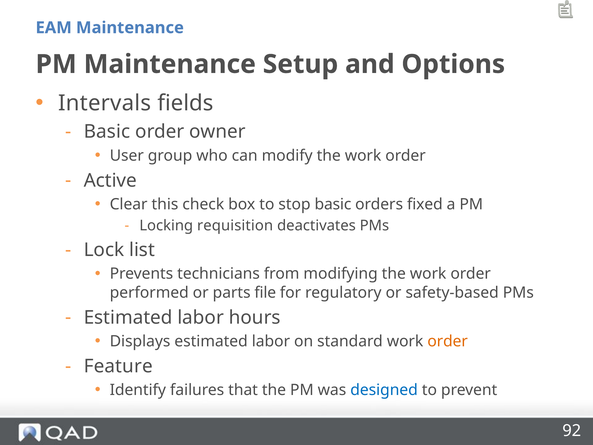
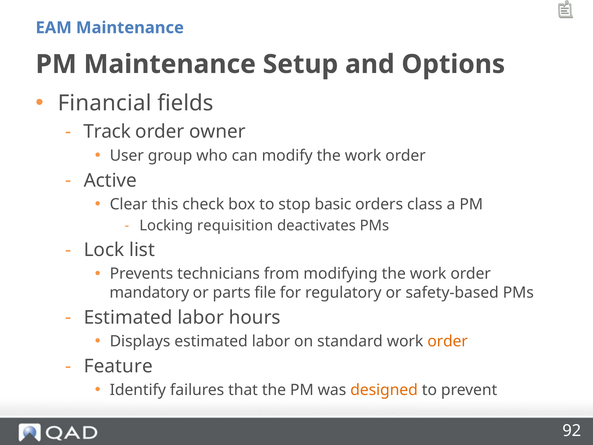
Intervals: Intervals -> Financial (105, 103)
Basic: Basic -> Track (107, 132)
fixed: fixed -> class (425, 204)
performed: performed -> mandatory (149, 292)
designed colour: blue -> orange (384, 390)
